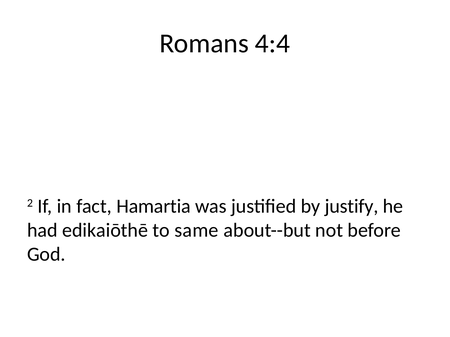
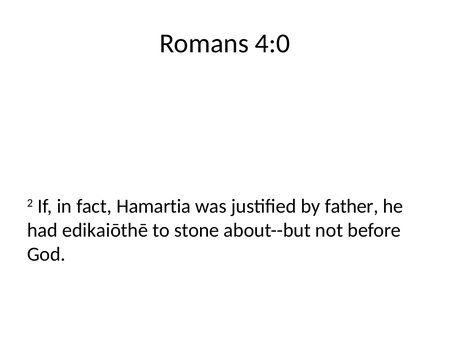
4:4: 4:4 -> 4:0 (273, 44)
justify: justify -> father (352, 207)
same: same -> stone (197, 231)
